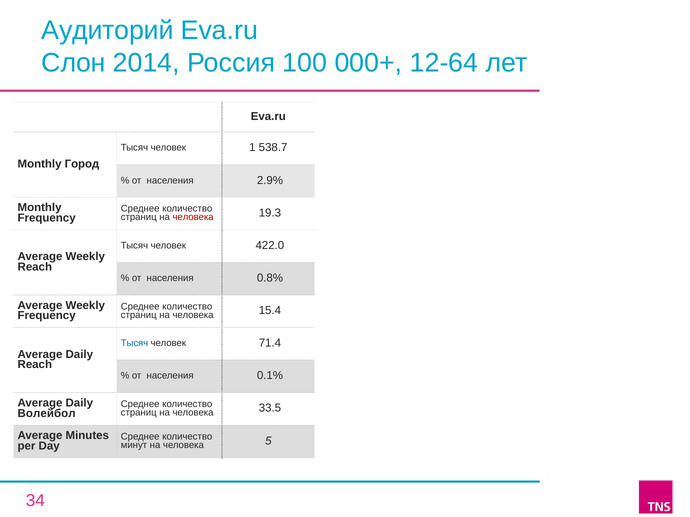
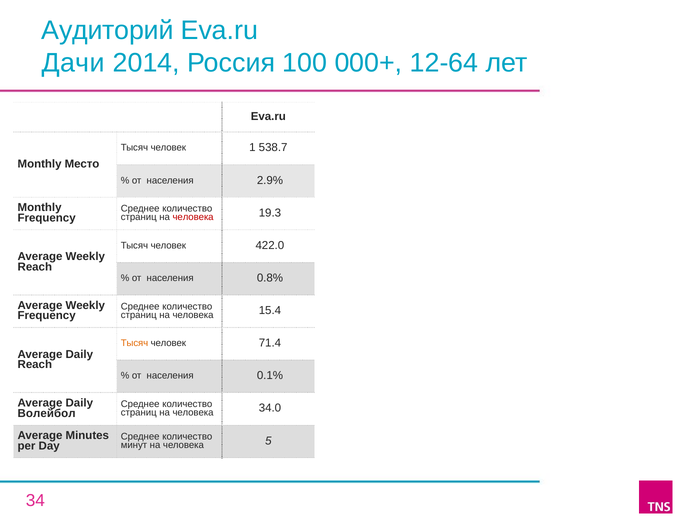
Слон: Слон -> Дачи (73, 63)
Город: Город -> Место (82, 164)
Тысяч colour: blue -> orange (135, 344)
33.5: 33.5 -> 34.0 (270, 409)
